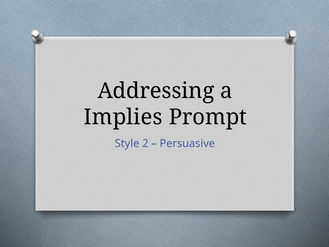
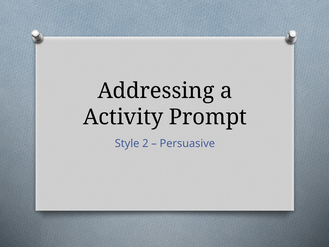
Implies: Implies -> Activity (123, 117)
